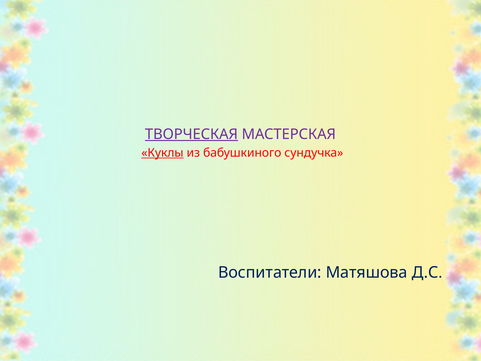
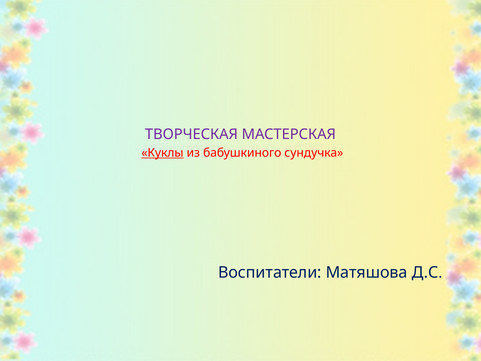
ТВОРЧЕСКАЯ underline: present -> none (191, 134)
